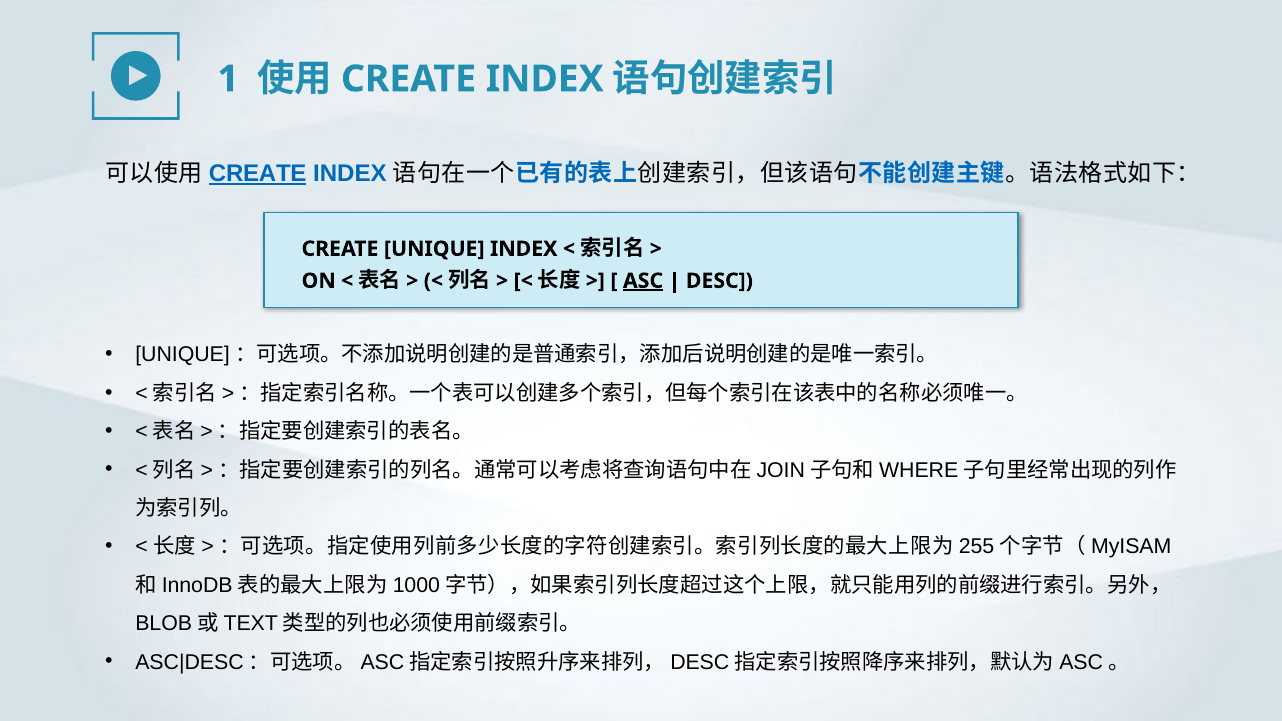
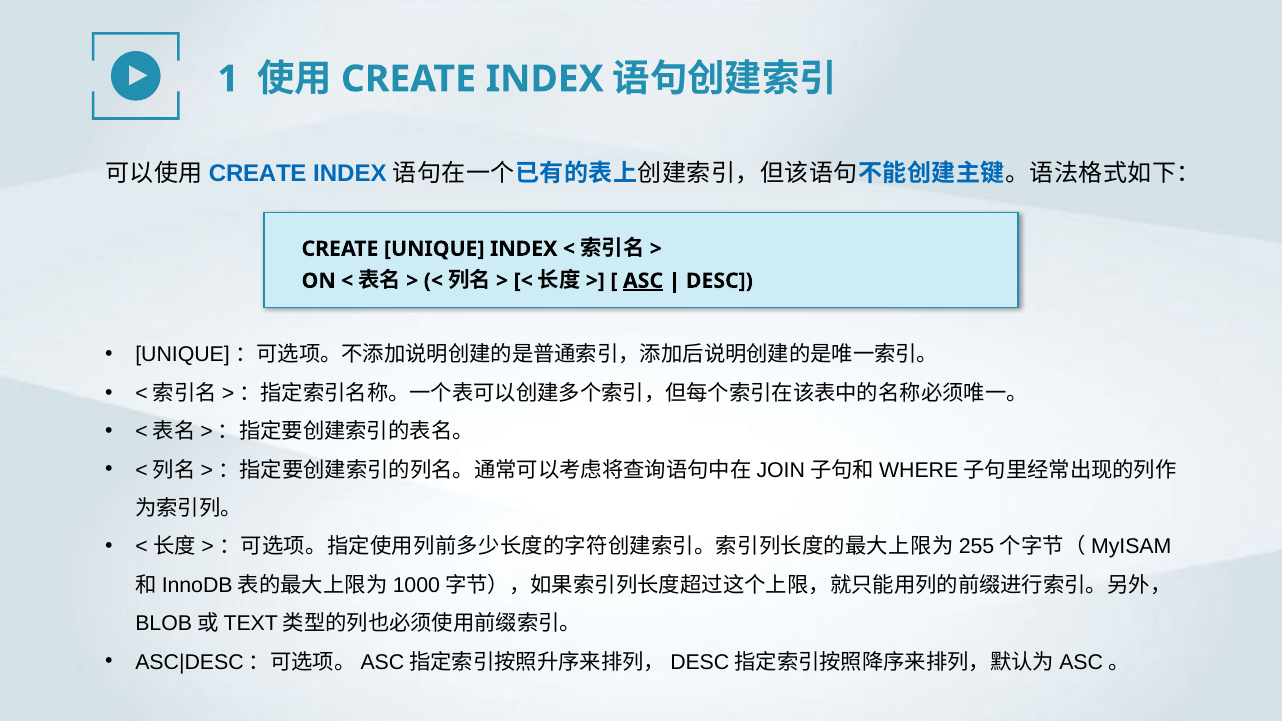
CREATE underline: present -> none (258, 174)
